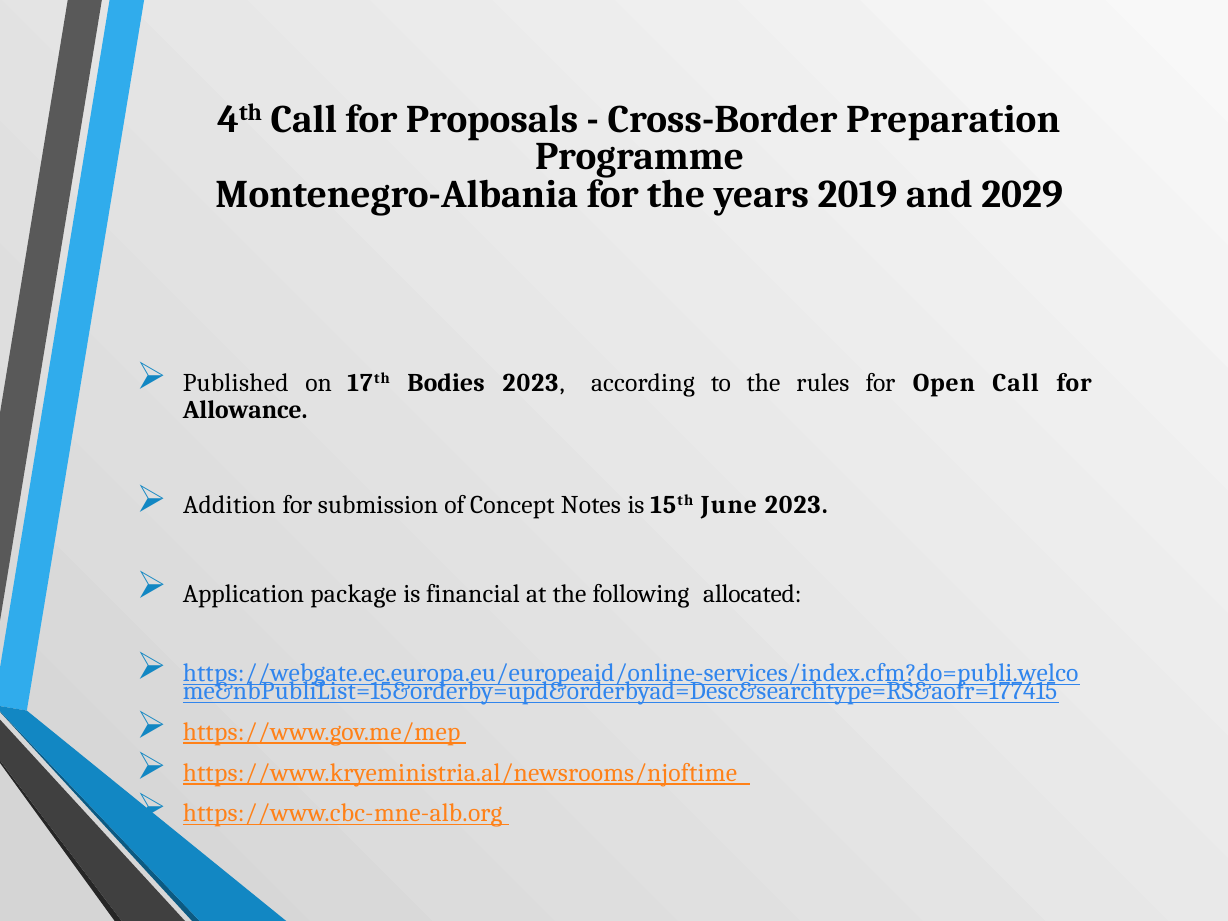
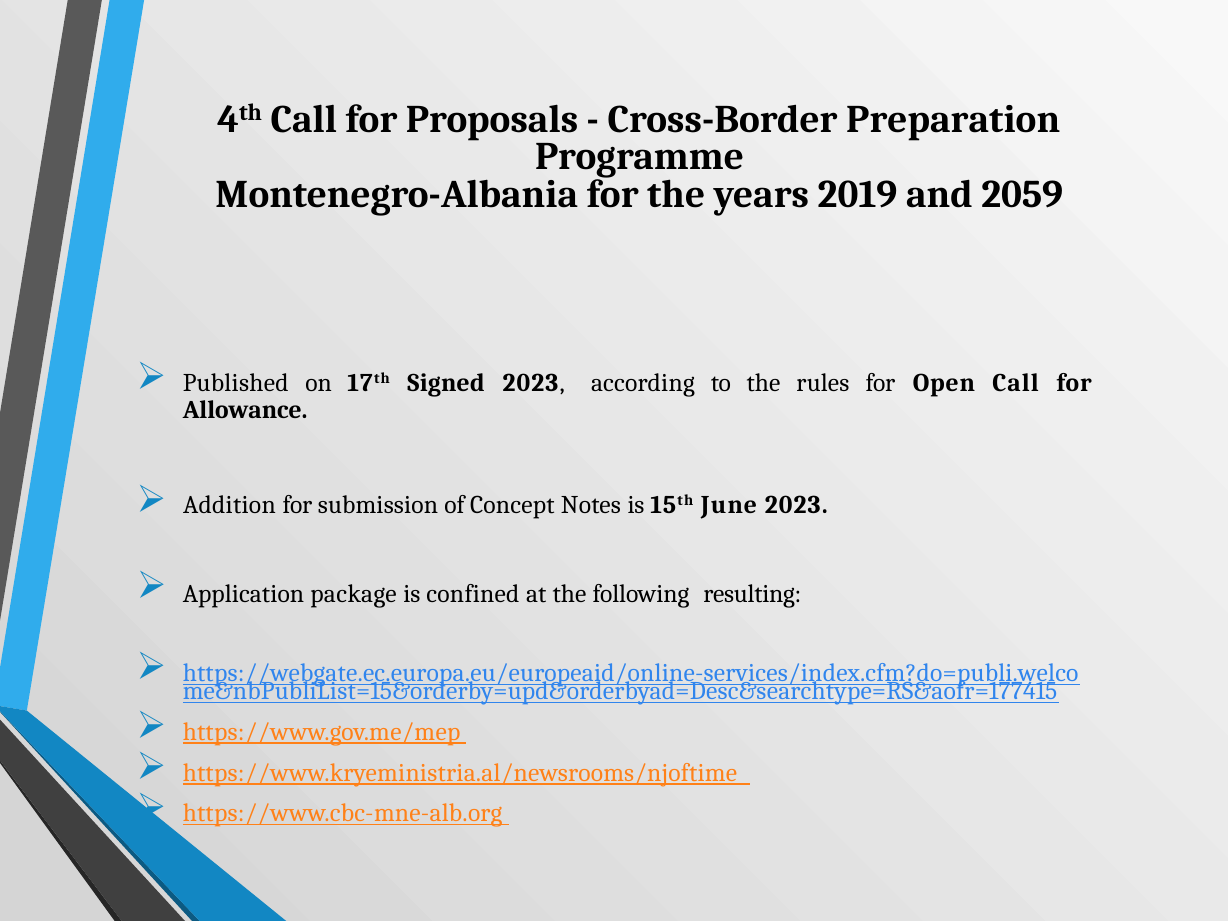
2029: 2029 -> 2059 (1022, 195)
Bodies: Bodies -> Signed (446, 383)
financial: financial -> confined (473, 594)
allocated: allocated -> resulting (752, 594)
